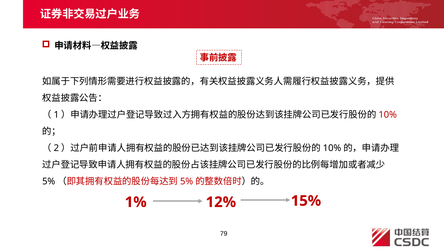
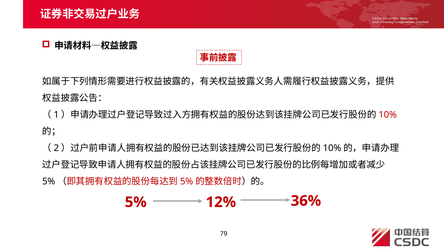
1%: 1% -> 5% (136, 202)
15%: 15% -> 36% (306, 201)
